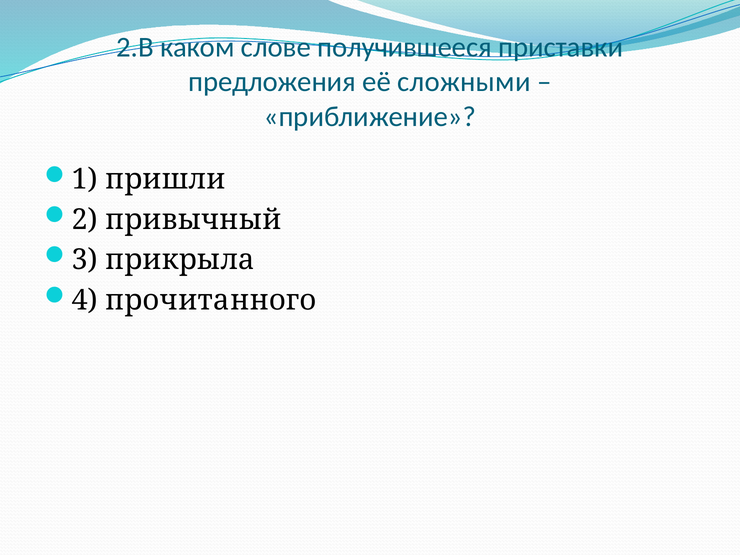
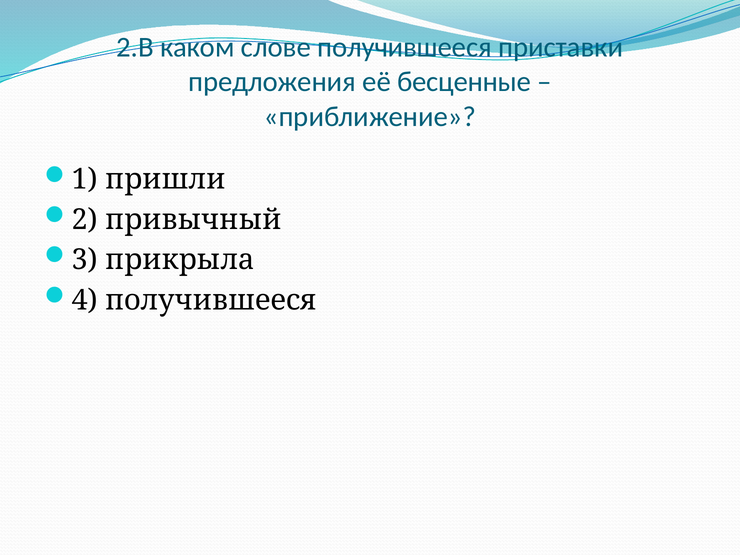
сложными: сложными -> бесценные (464, 82)
4 прочитанного: прочитанного -> получившееся (211, 300)
